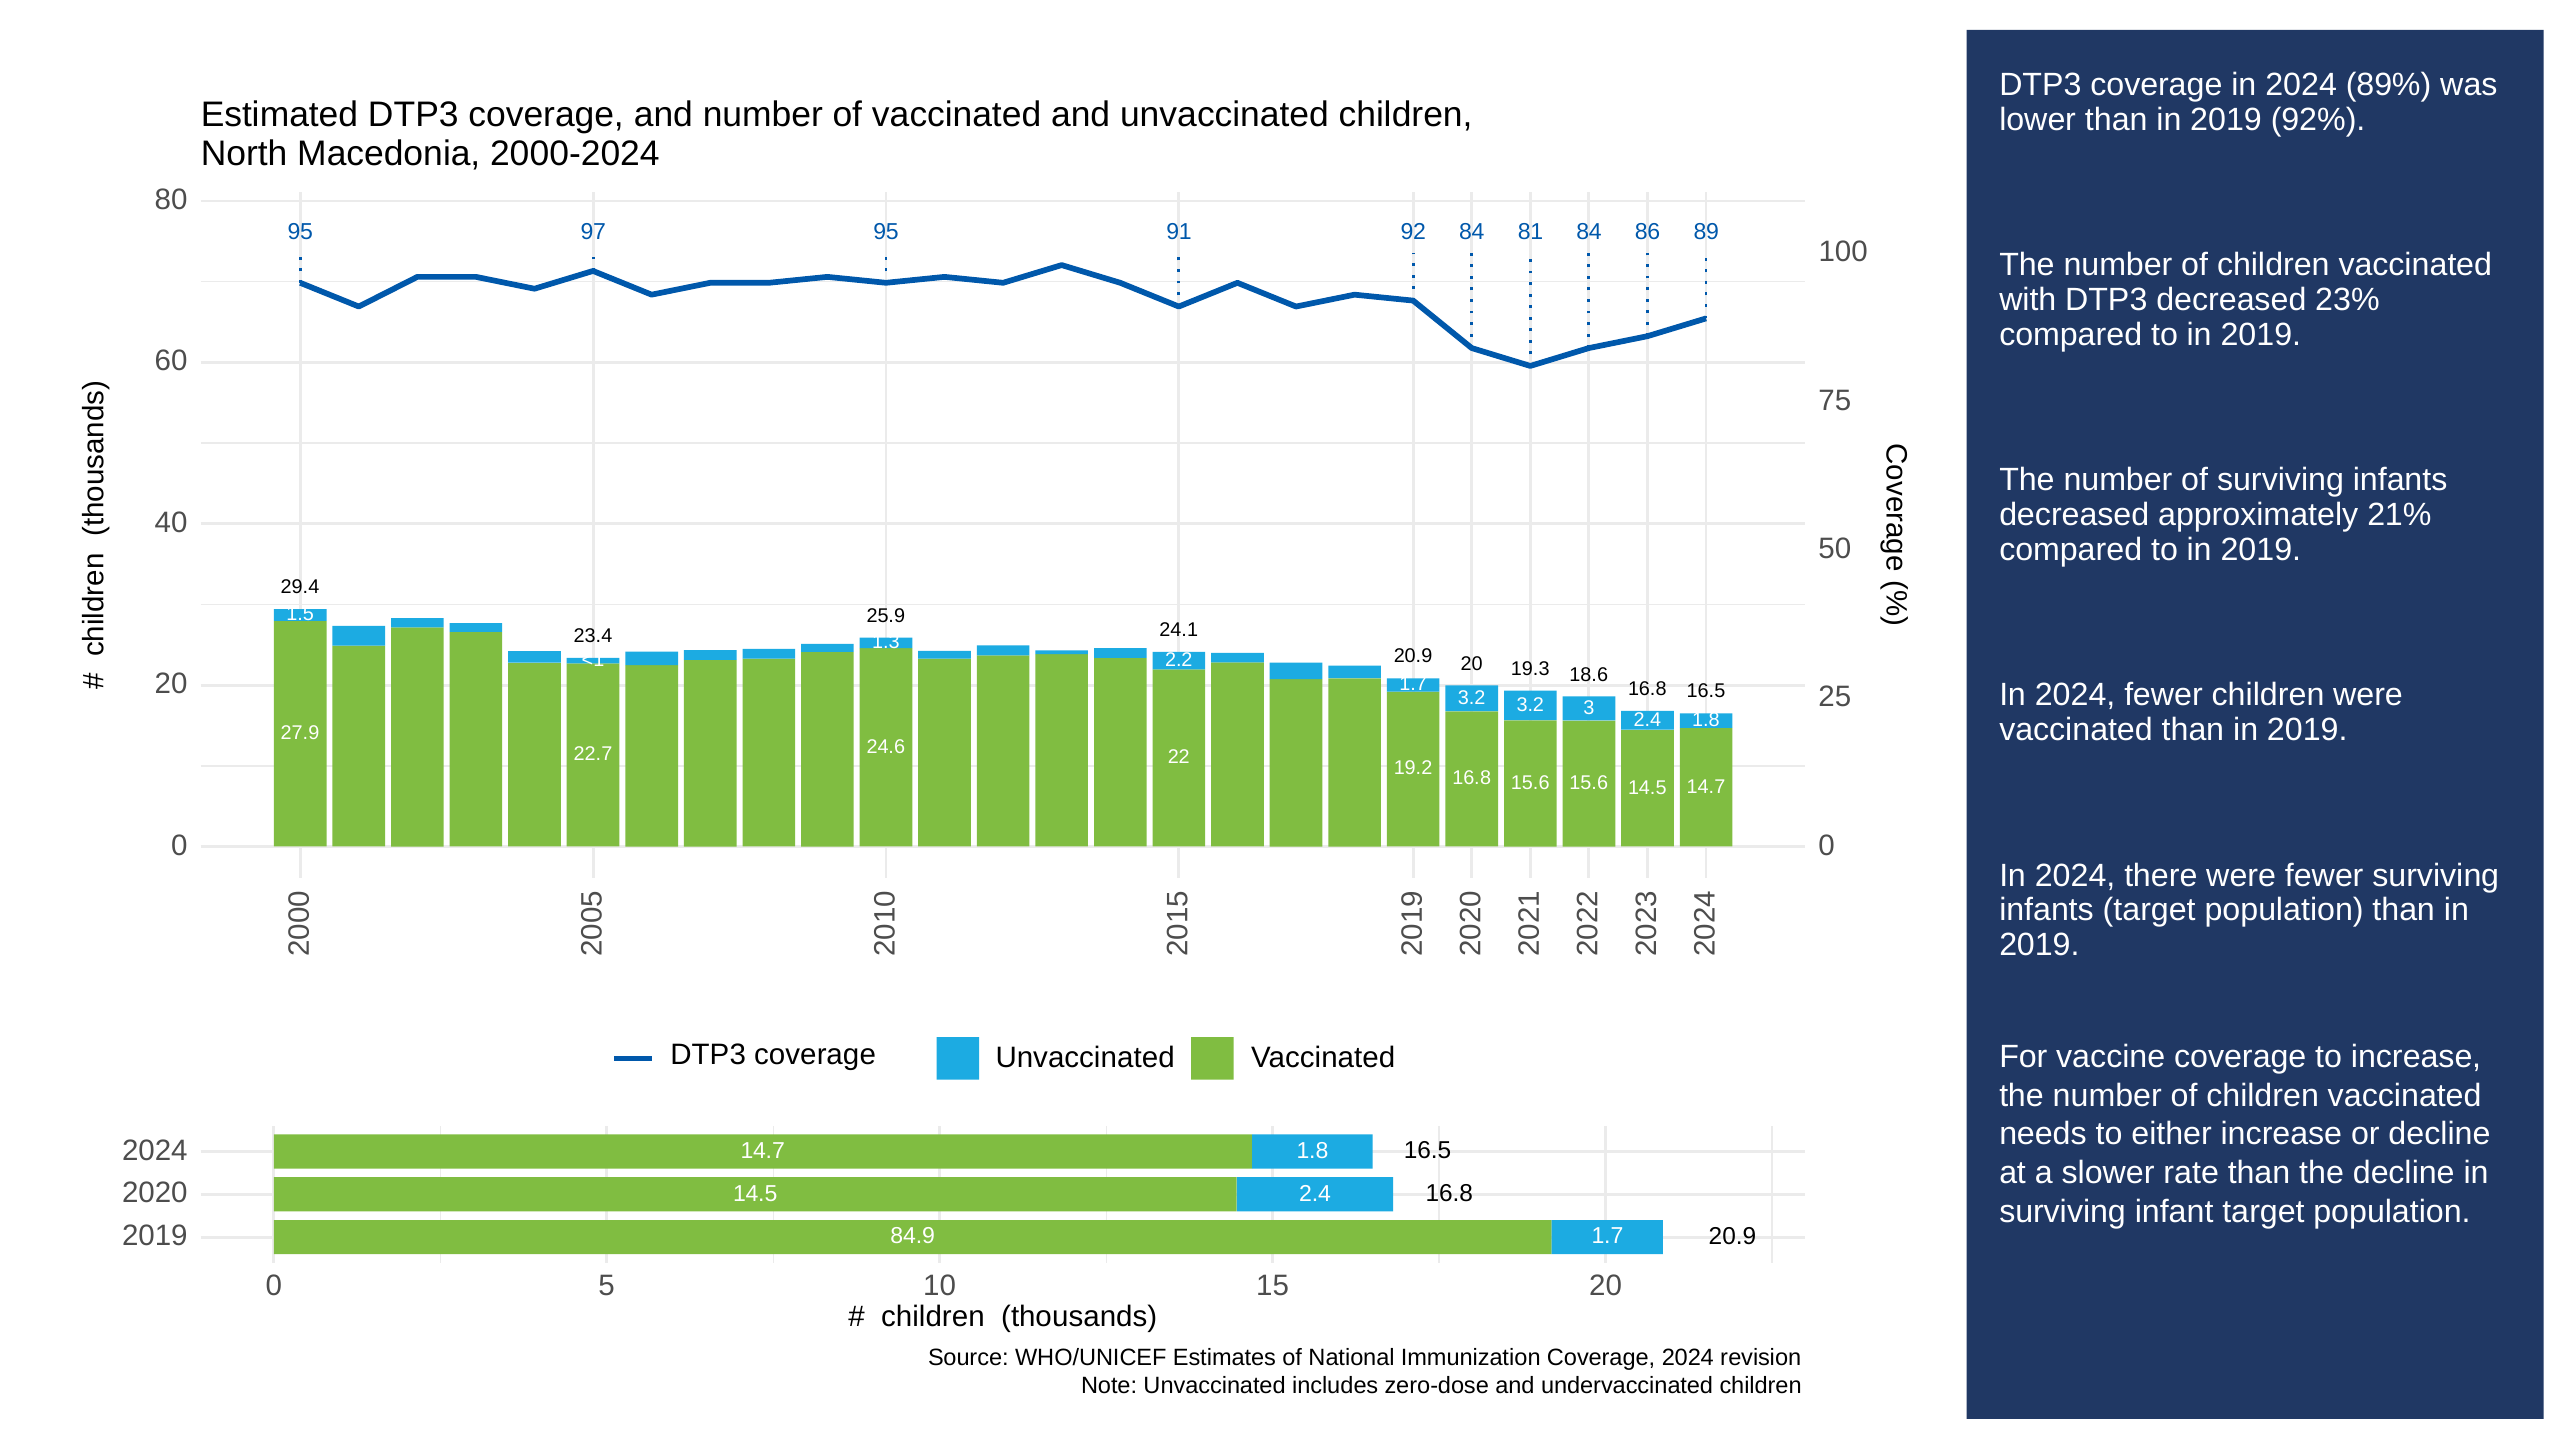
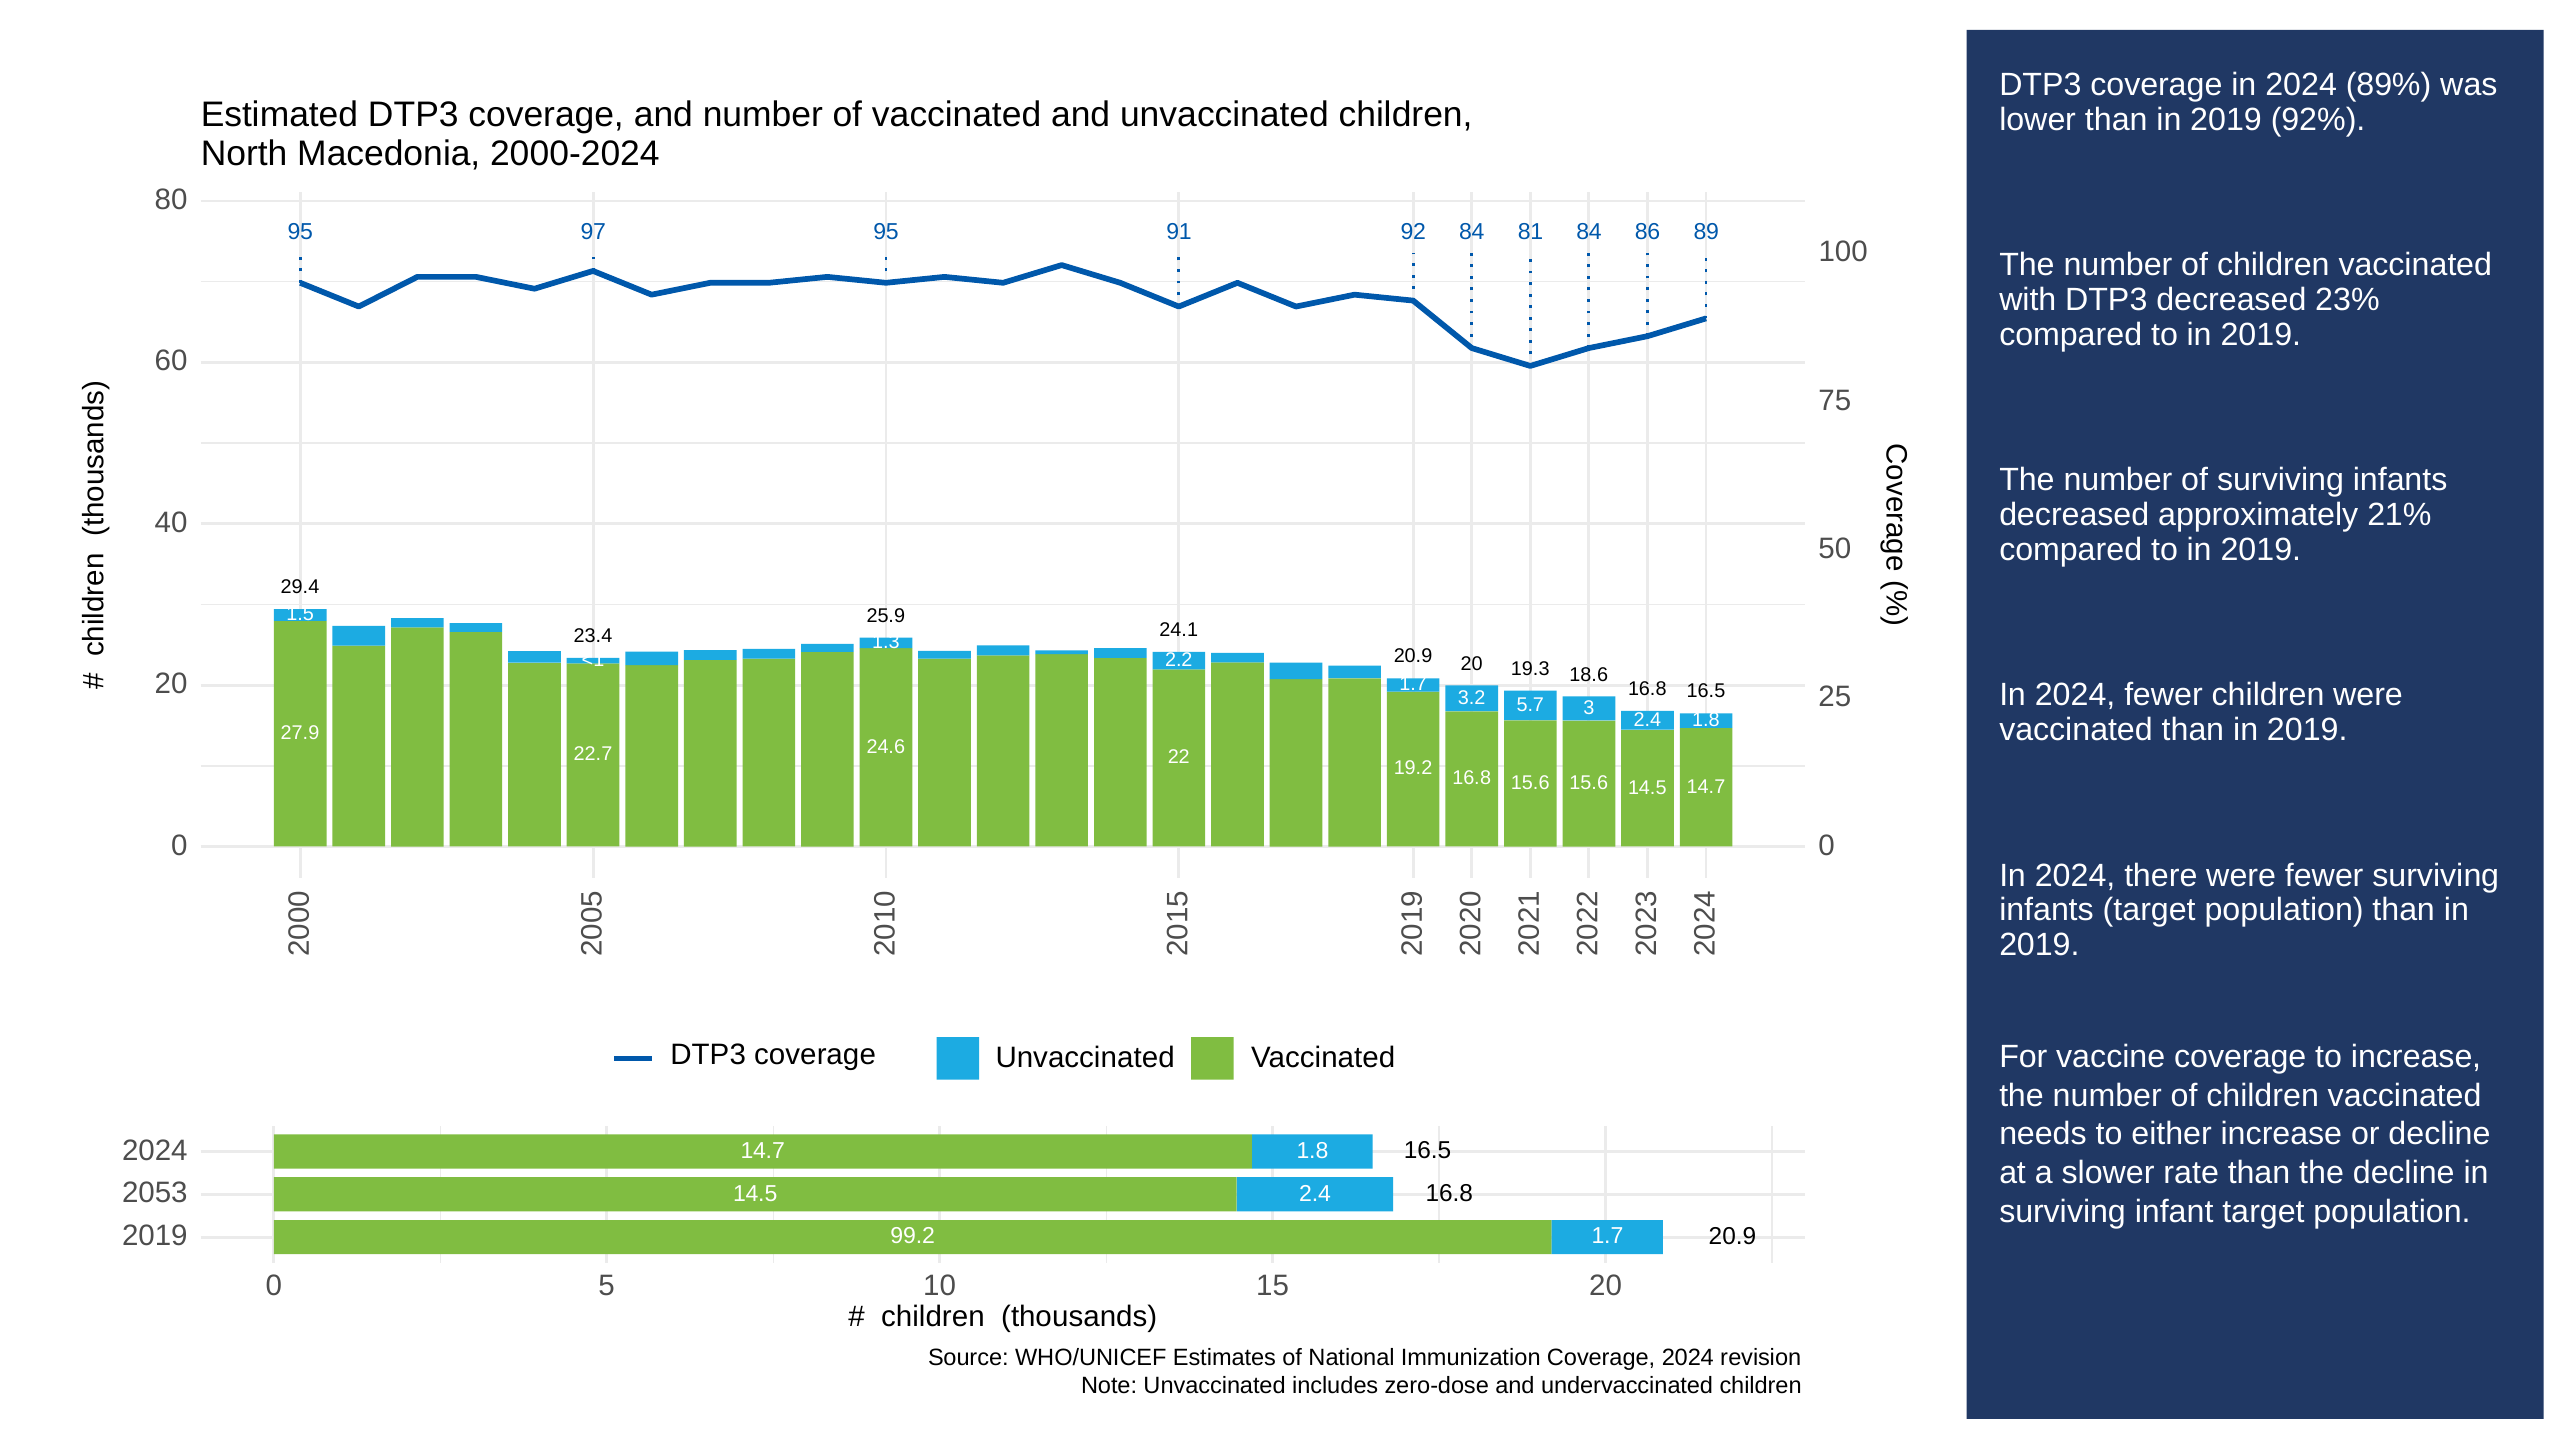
3.2: 3.2 -> 5.7 (1530, 705)
2020: 2020 -> 2053 (155, 1193)
84.9: 84.9 -> 99.2 (913, 1236)
